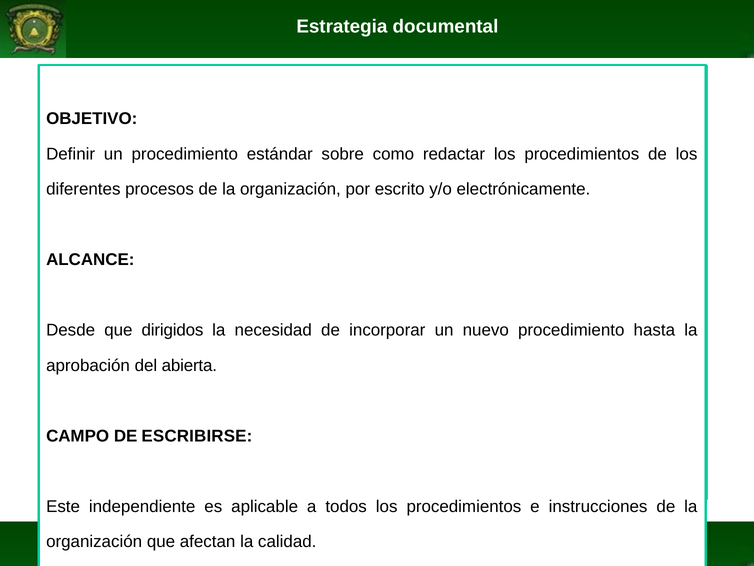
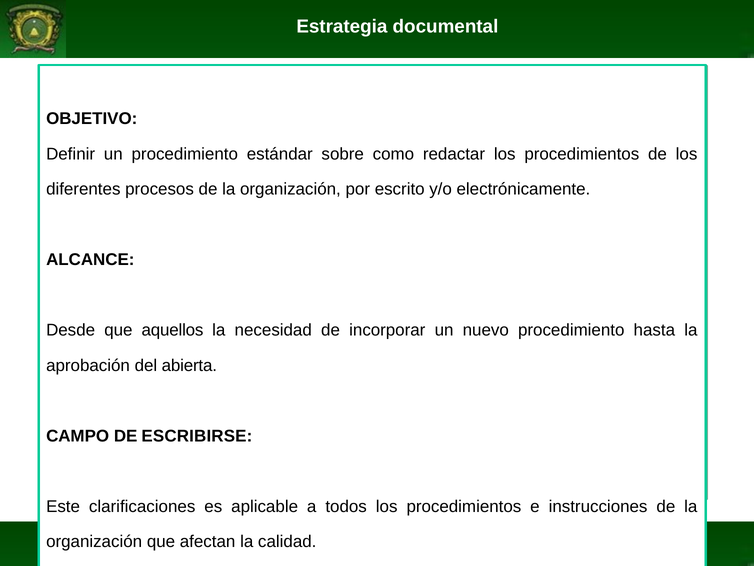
dirigidos: dirigidos -> aquellos (172, 330)
independiente: independiente -> clarificaciones (142, 506)
